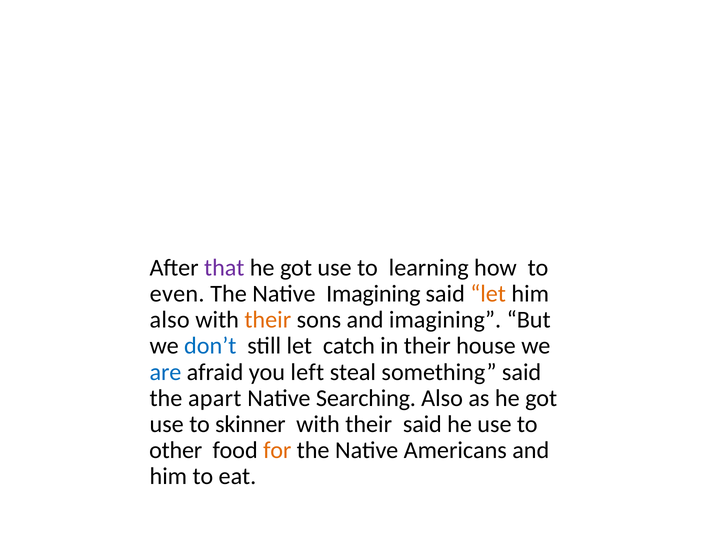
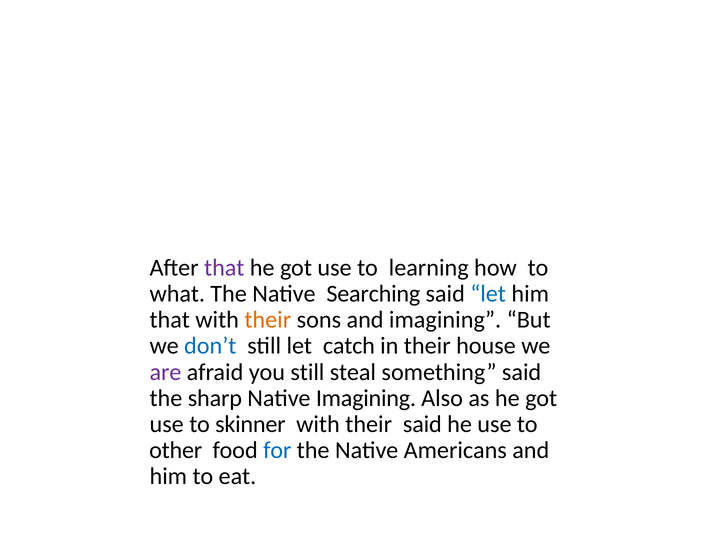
even: even -> what (177, 294)
Native Imagining: Imagining -> Searching (373, 294)
let colour: orange -> blue (488, 294)
also: also -> that (170, 320)
are colour: blue -> purple (165, 372)
you left: left -> still (307, 372)
apart: apart -> sharp (215, 399)
Native Searching: Searching -> Imagining (366, 399)
for colour: orange -> blue (277, 451)
